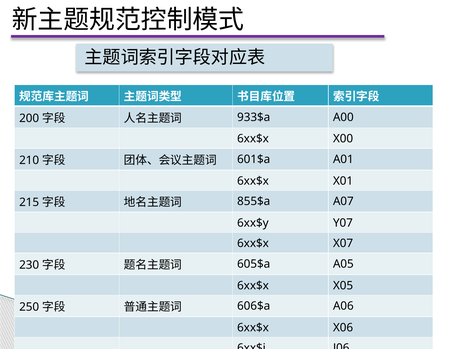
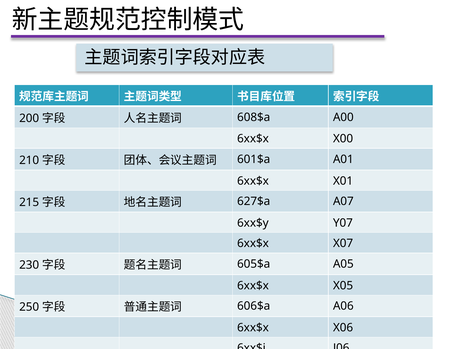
933$a: 933$a -> 608$a (254, 117)
855$a: 855$a -> 627$a (254, 201)
